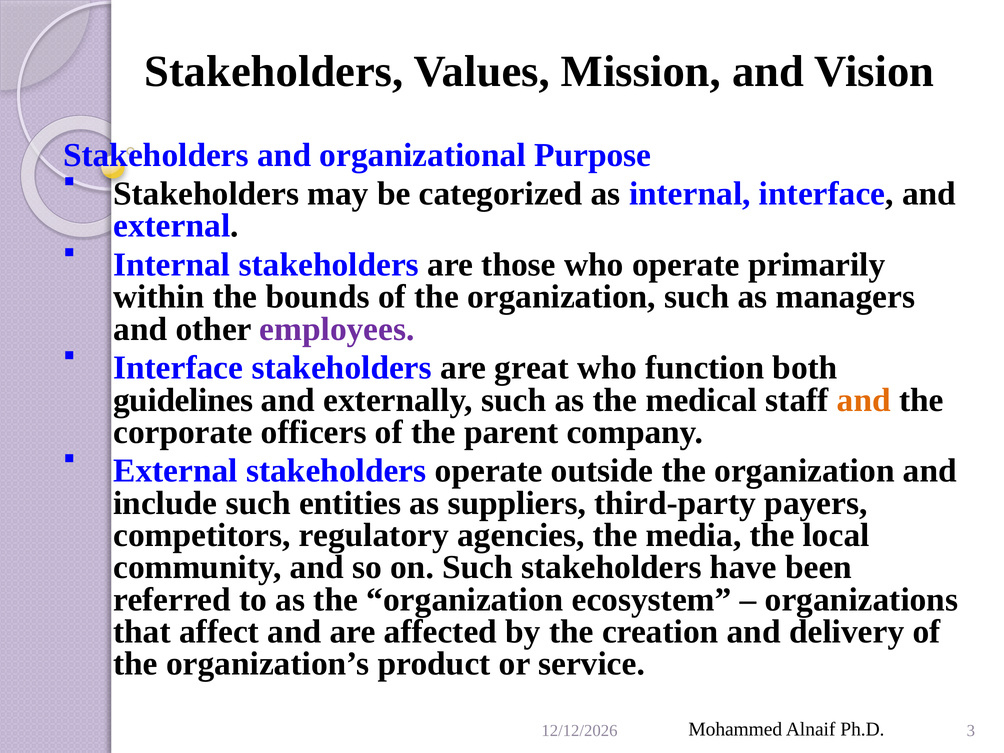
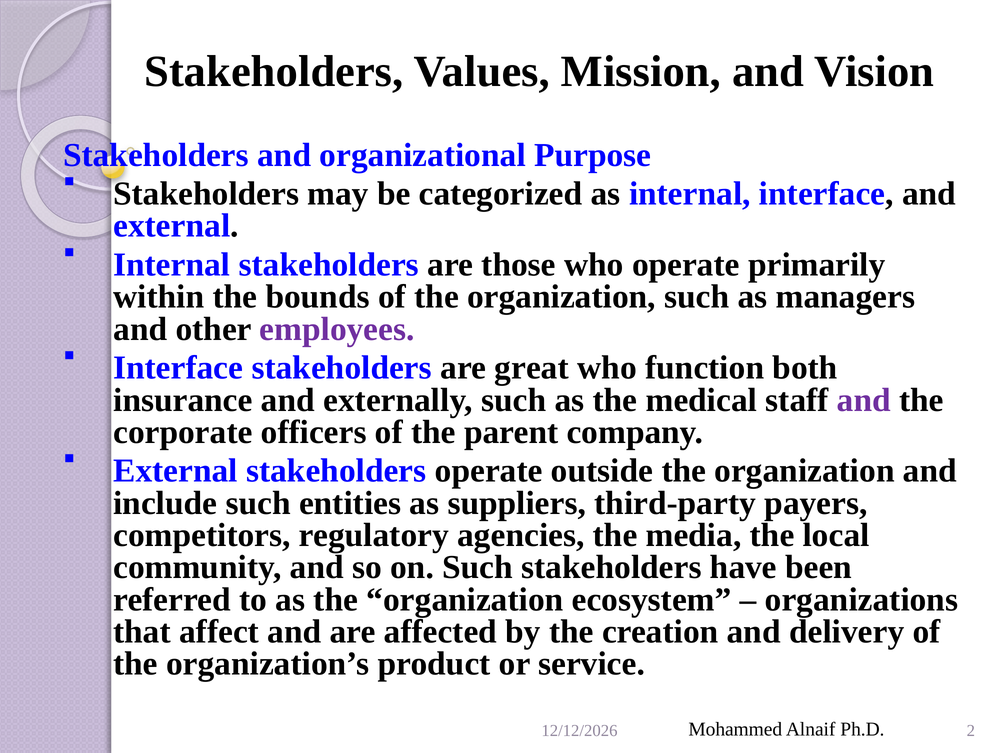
guidelines: guidelines -> insurance (183, 400)
and colour: orange -> purple (864, 400)
3: 3 -> 2 (971, 731)
